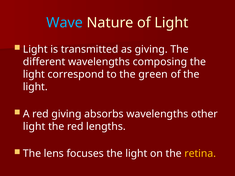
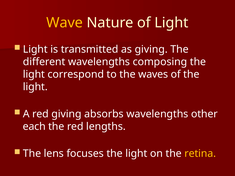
Wave colour: light blue -> yellow (65, 23)
green: green -> waves (153, 74)
light: light -> each (34, 127)
